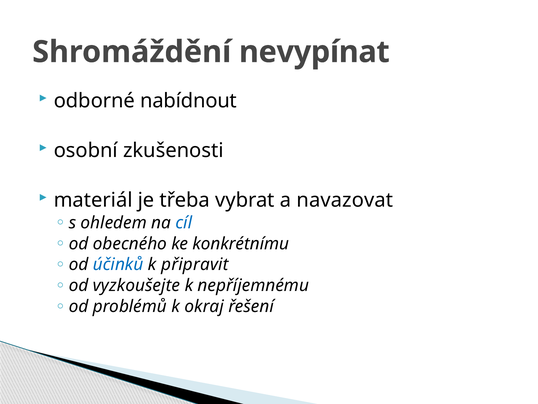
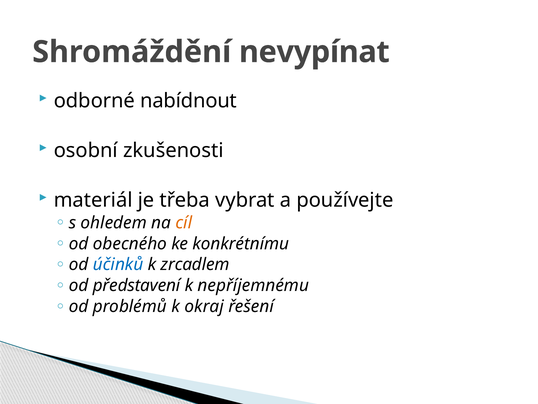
navazovat: navazovat -> používejte (345, 200)
cíl colour: blue -> orange (184, 222)
připravit: připravit -> zrcadlem (195, 264)
vyzkoušejte: vyzkoušejte -> představení (137, 285)
